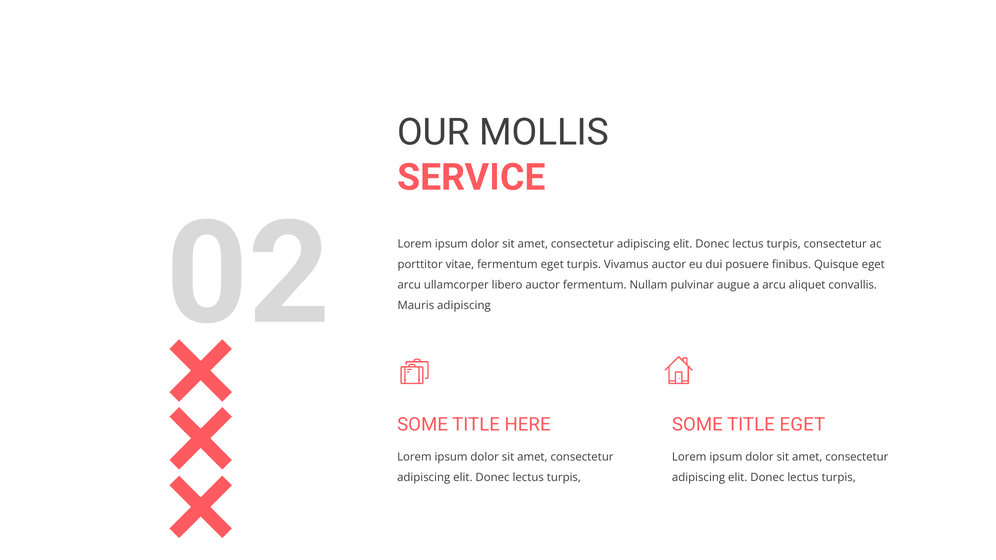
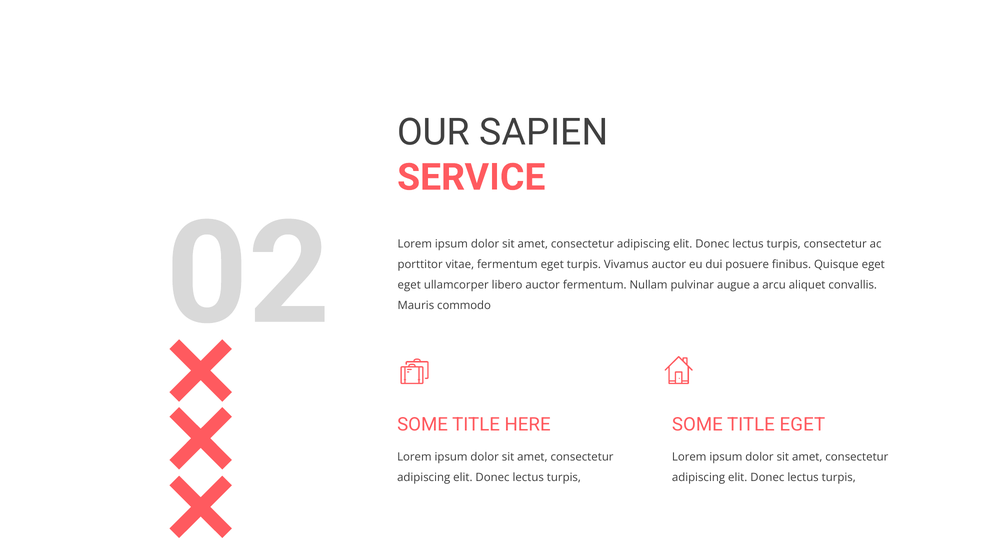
MOLLIS: MOLLIS -> SAPIEN (544, 133)
arcu: arcu -> eget (409, 285)
Mauris adipiscing: adipiscing -> commodo (464, 306)
